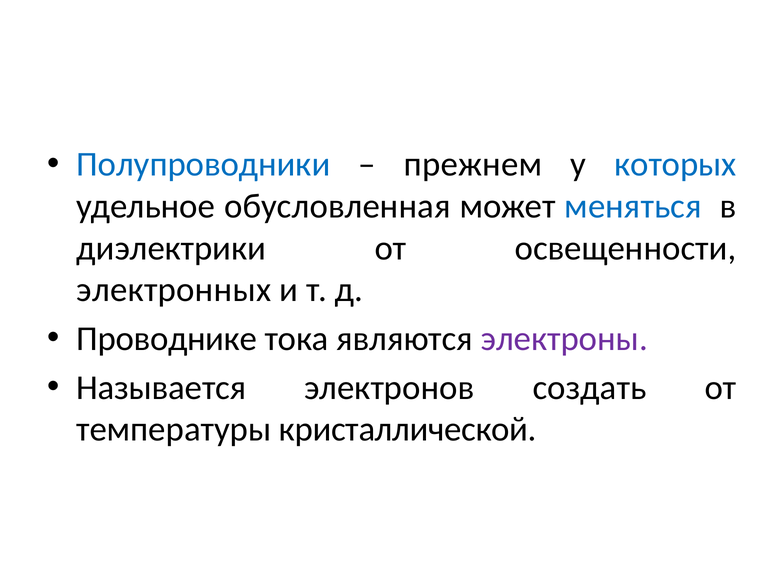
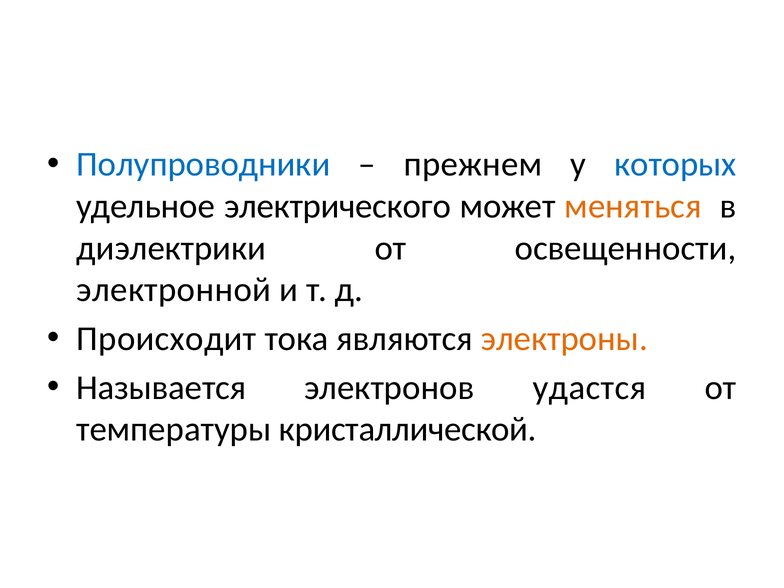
обусловленная: обусловленная -> электрического (338, 206)
меняться colour: blue -> orange (633, 206)
электронных: электронных -> электронной (174, 290)
Проводнике: Проводнике -> Происходит (166, 339)
электроны colour: purple -> orange (564, 339)
создать: создать -> удастся (589, 388)
